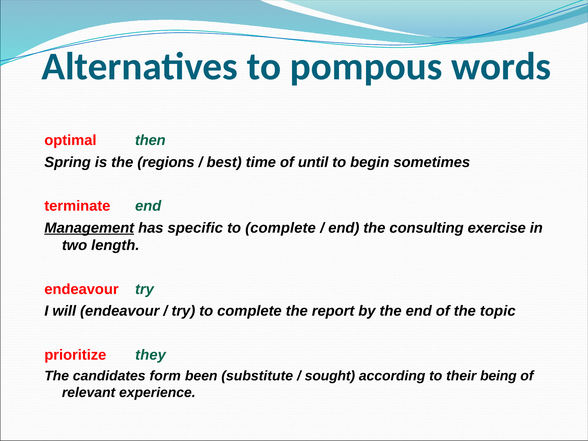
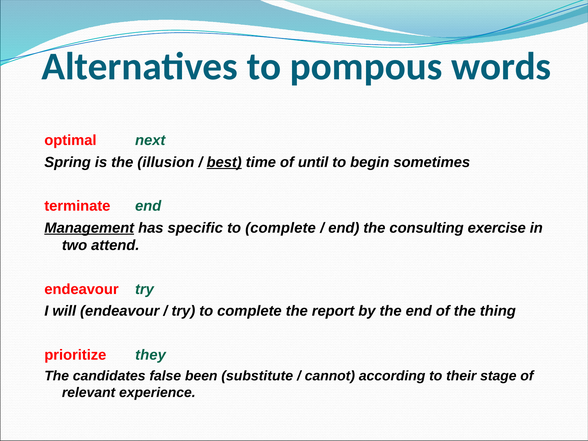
then: then -> next (150, 140)
regions: regions -> illusion (166, 162)
best underline: none -> present (224, 162)
length: length -> attend (115, 245)
topic: topic -> thing (498, 311)
form: form -> false (165, 376)
sought: sought -> cannot (330, 376)
being: being -> stage (498, 376)
